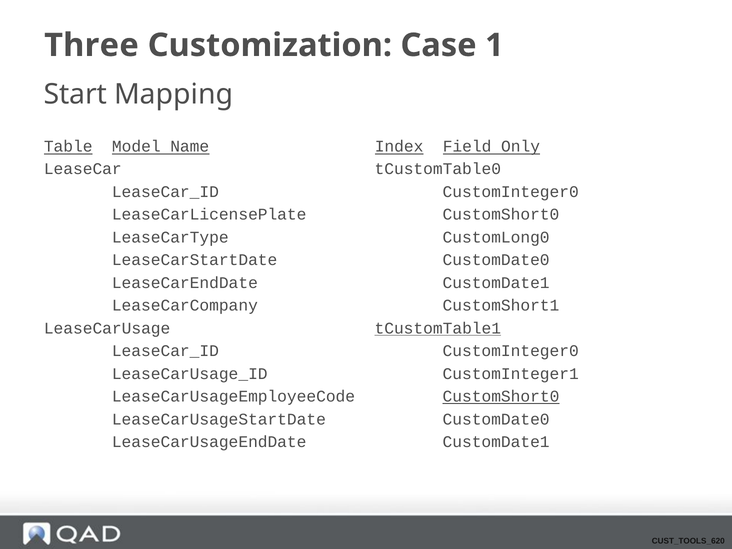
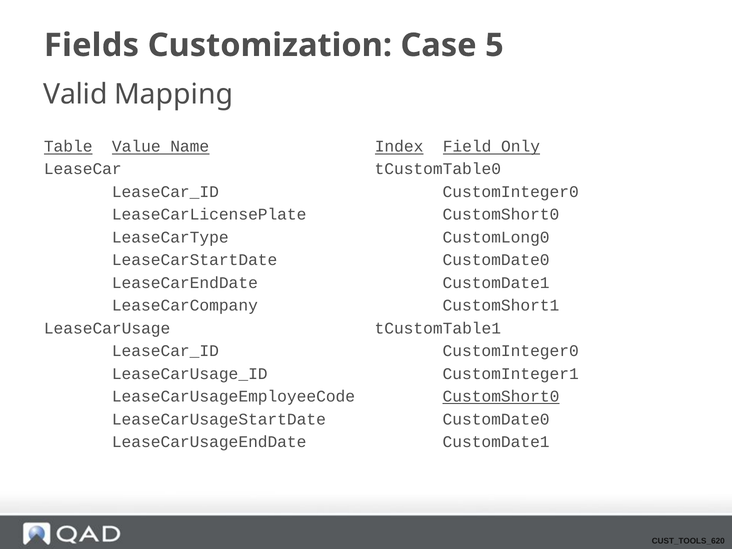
Three: Three -> Fields (91, 45)
1: 1 -> 5 (494, 45)
Start: Start -> Valid (75, 94)
Model: Model -> Value (136, 146)
tCustomTable1 underline: present -> none (438, 328)
